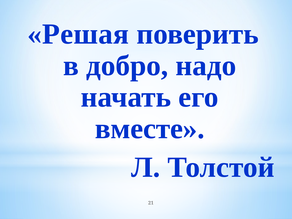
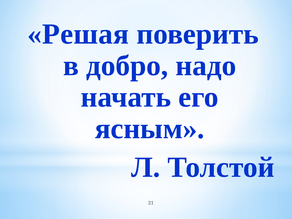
вместе: вместе -> ясным (150, 129)
